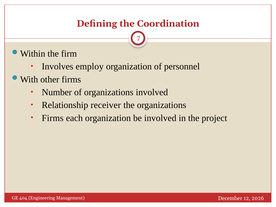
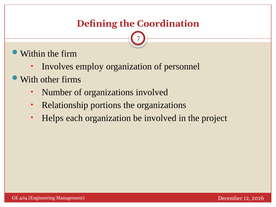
receiver: receiver -> portions (106, 105)
Firms: Firms -> Helps (53, 118)
